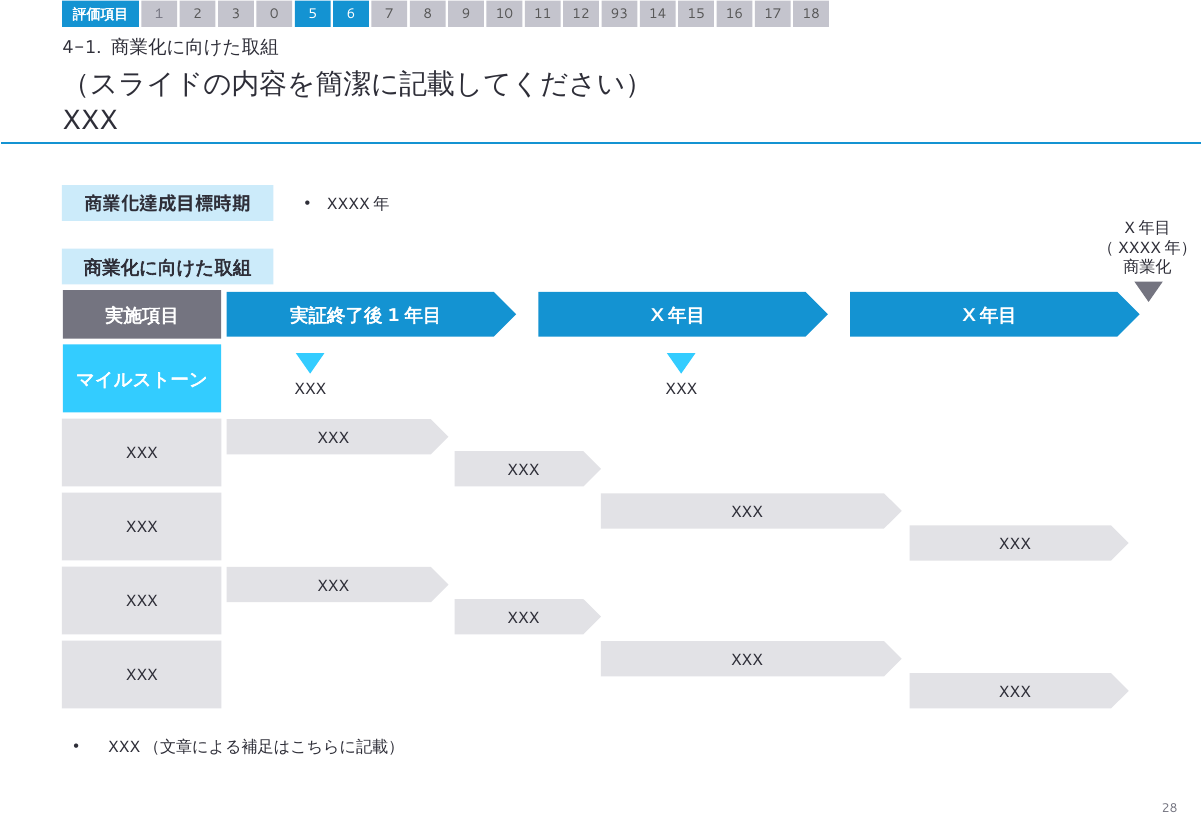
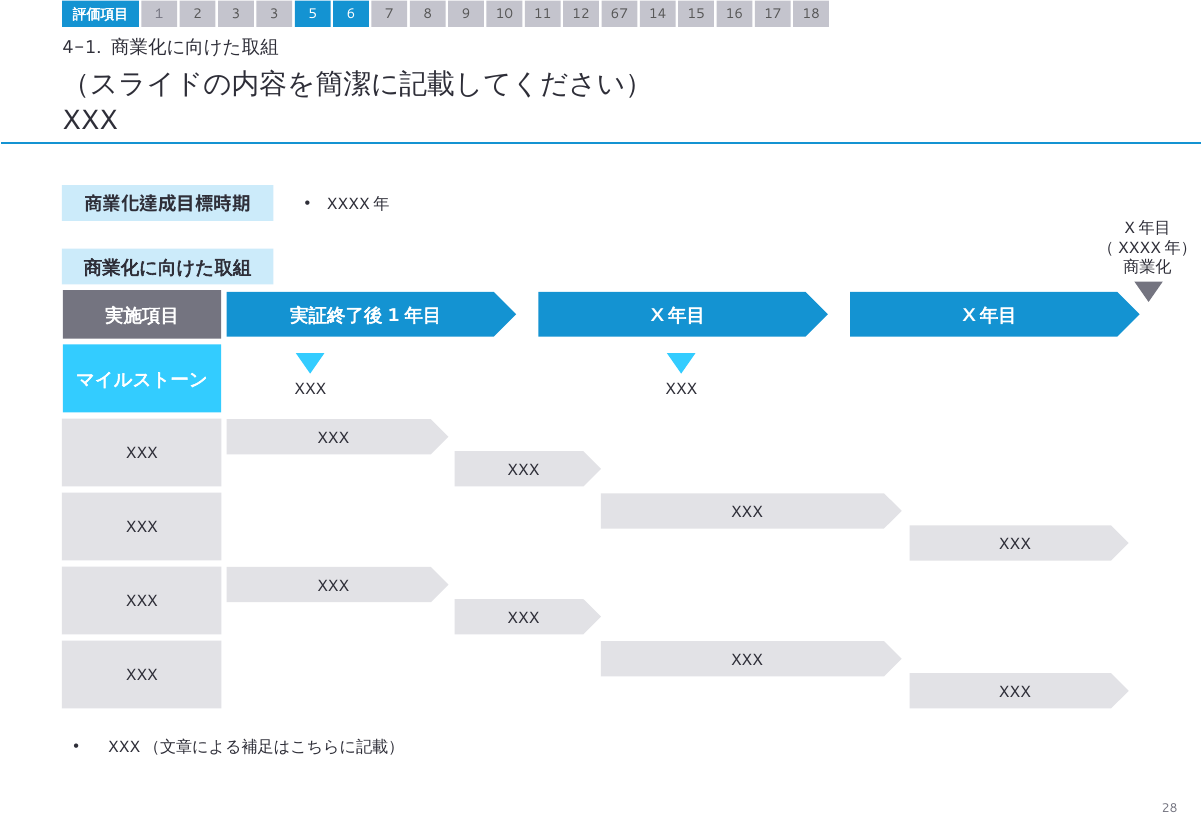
3 0: 0 -> 3 (274, 14)
93: 93 -> 67 (619, 14)
